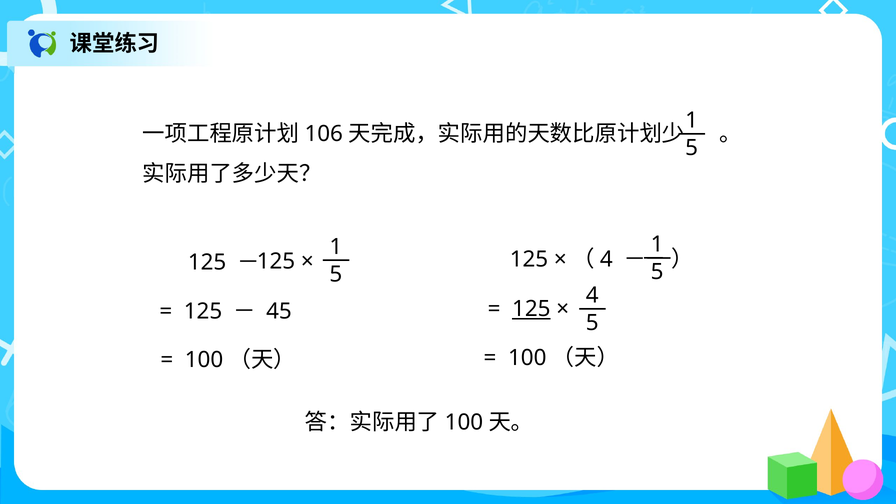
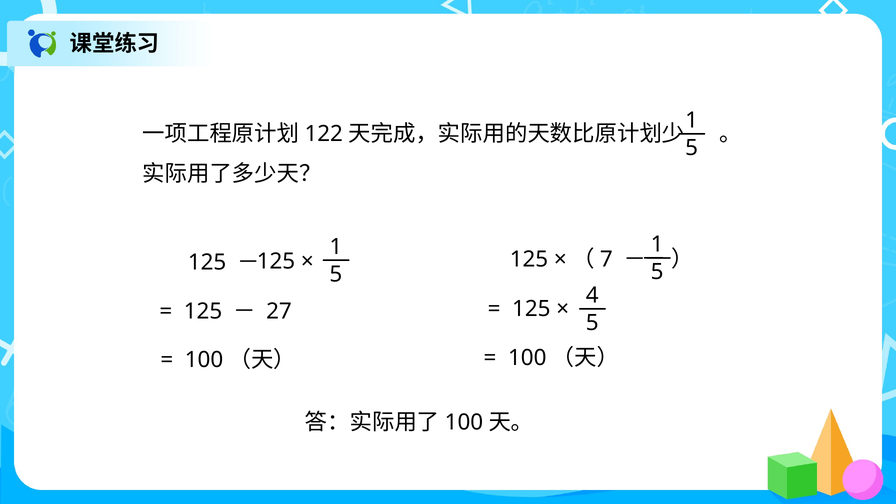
106: 106 -> 122 (324, 134)
4: 4 -> 7 (606, 259)
125 underline: present -> none (531, 309)
45: 45 -> 27 (279, 311)
